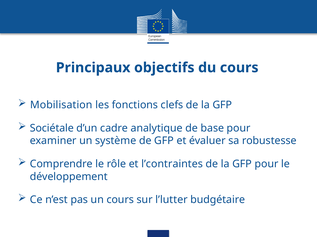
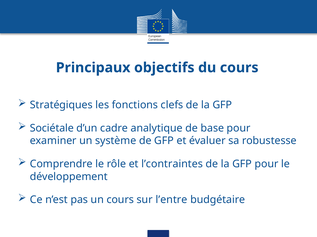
Mobilisation: Mobilisation -> Stratégiques (61, 105)
l’lutter: l’lutter -> l’entre (171, 200)
